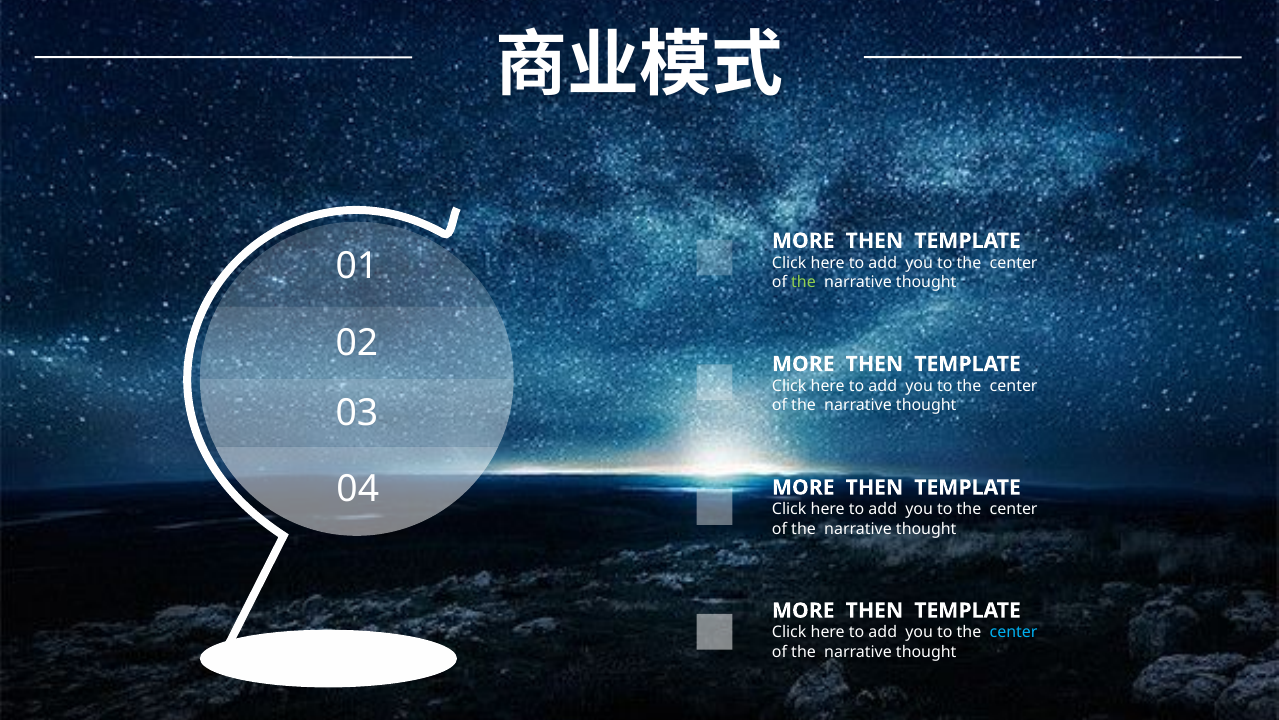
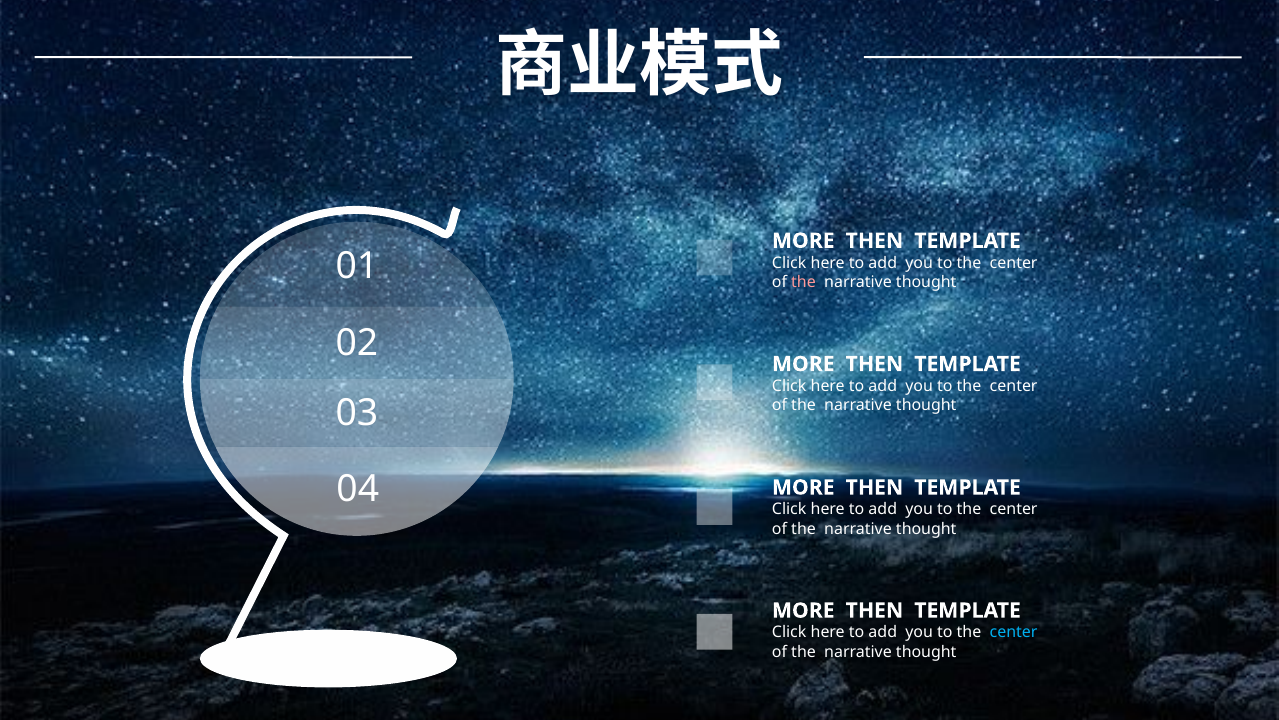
the colour: light green -> pink (803, 282)
